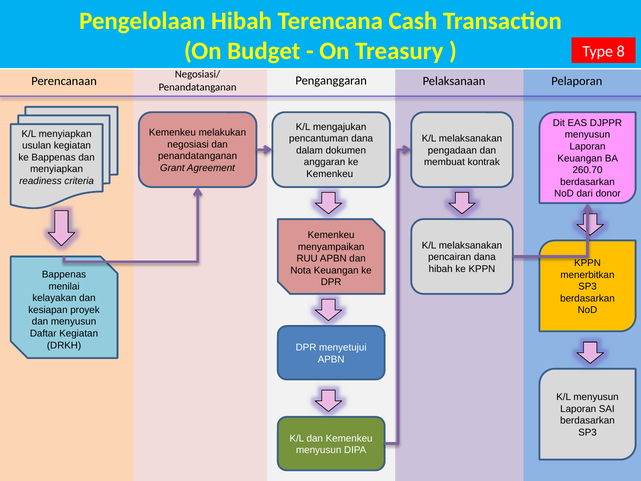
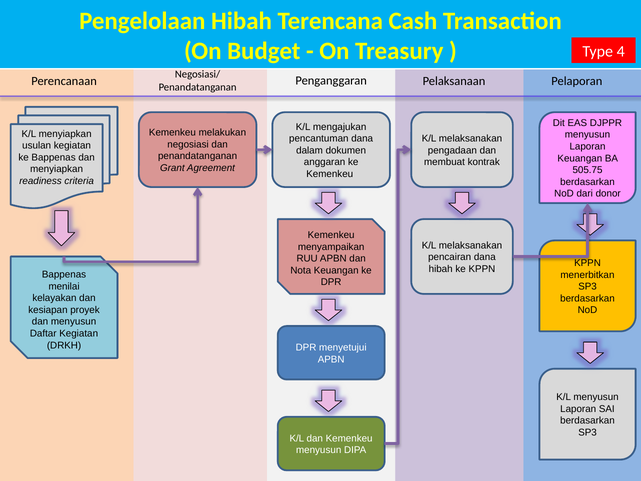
8: 8 -> 4 (621, 51)
260.70: 260.70 -> 505.75 (587, 170)
